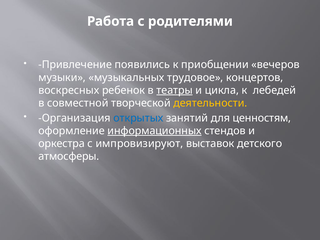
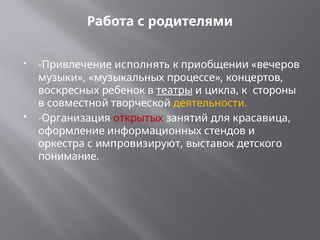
появились: появились -> исполнять (142, 65)
трудовое: трудовое -> процессе (195, 78)
лебедей: лебедей -> стороны (274, 90)
открытых colour: blue -> red (138, 118)
ценностям: ценностям -> красавица (262, 118)
информационных underline: present -> none (155, 131)
атмосферы: атмосферы -> понимание (69, 156)
